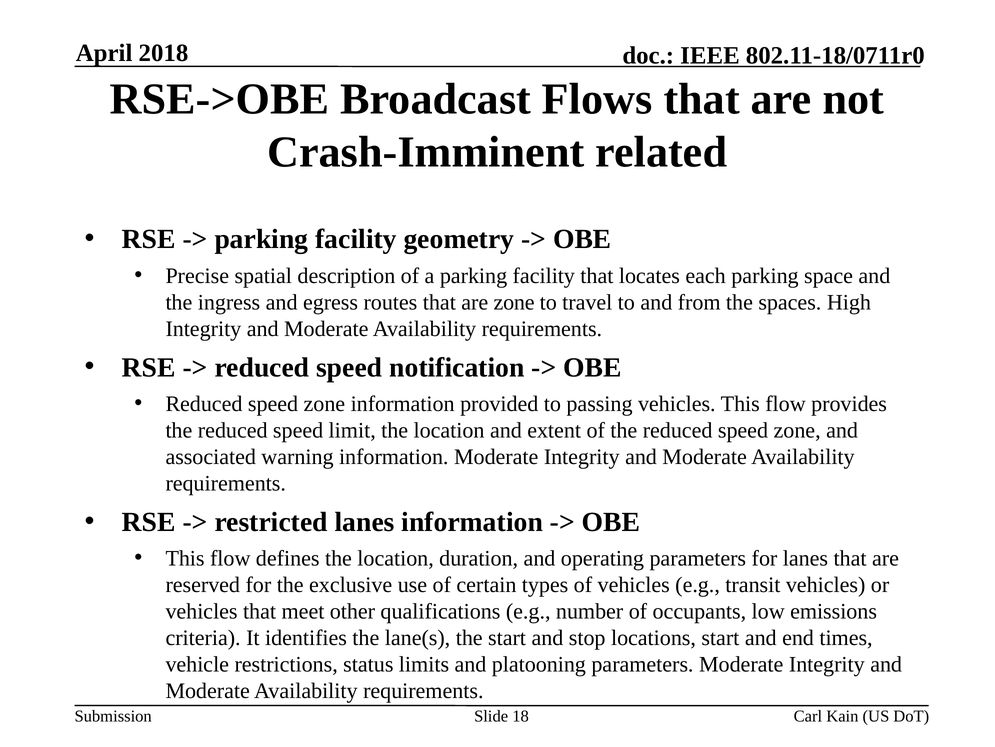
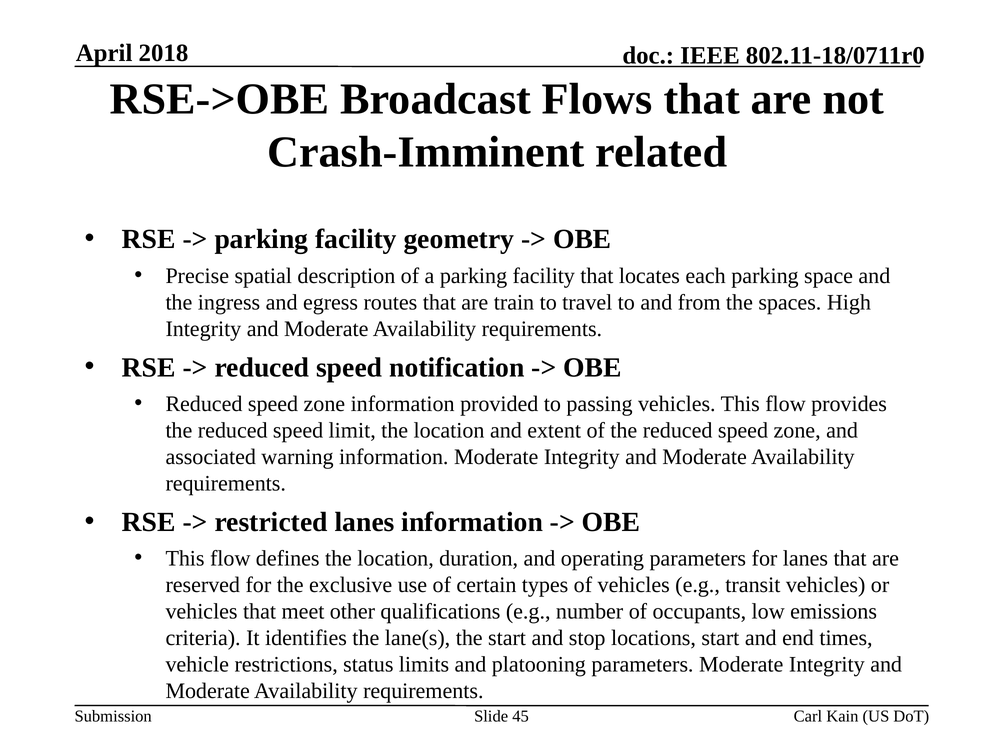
are zone: zone -> train (514, 302)
18: 18 -> 45 (521, 716)
